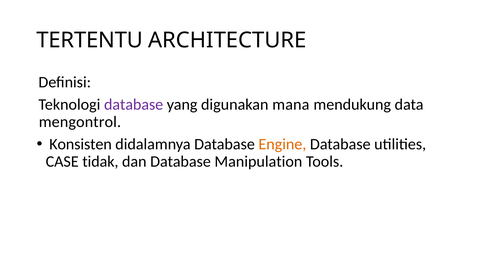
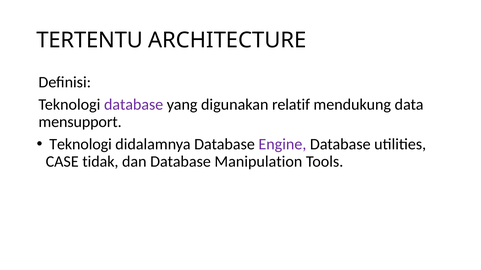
mana: mana -> relatif (291, 105)
mengontrol: mengontrol -> mensupport (80, 122)
Konsisten: Konsisten -> Teknologi (81, 144)
Engine colour: orange -> purple (282, 144)
